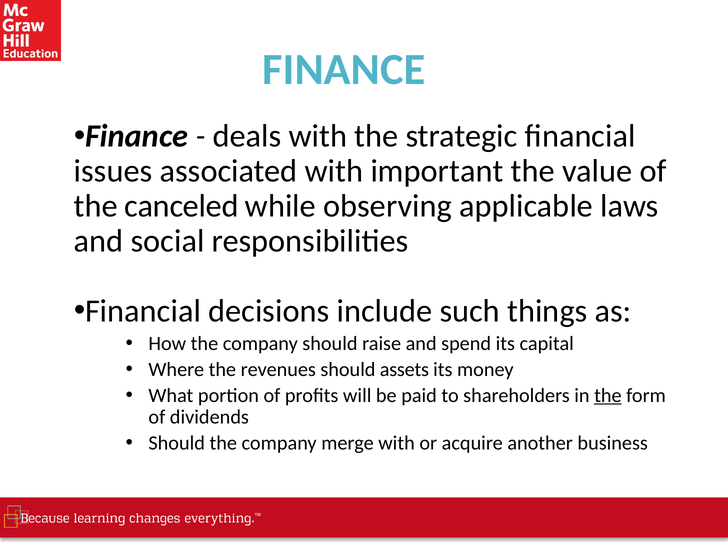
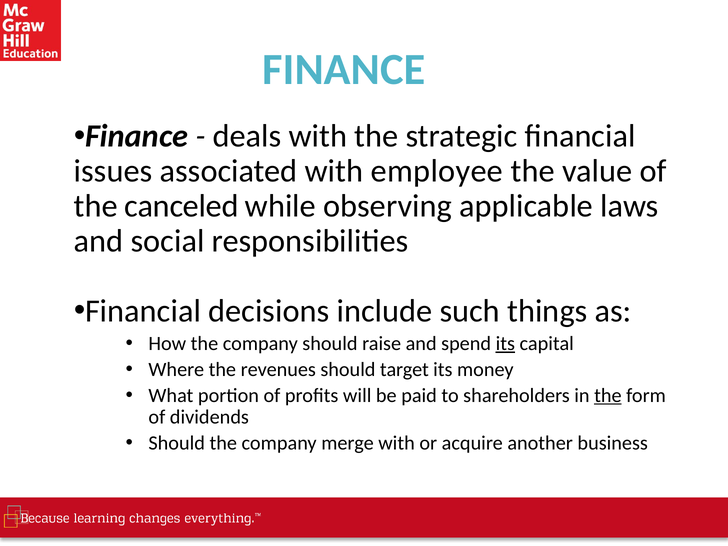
important: important -> employee (437, 171)
its underline: none -> present (505, 344)
assets: assets -> target (404, 369)
